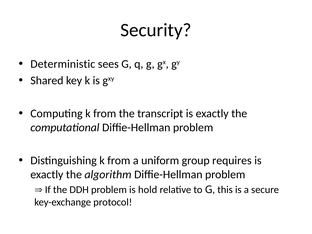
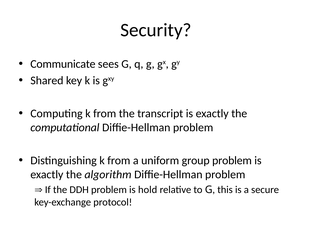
Deterministic: Deterministic -> Communicate (63, 64)
group requires: requires -> problem (232, 160)
